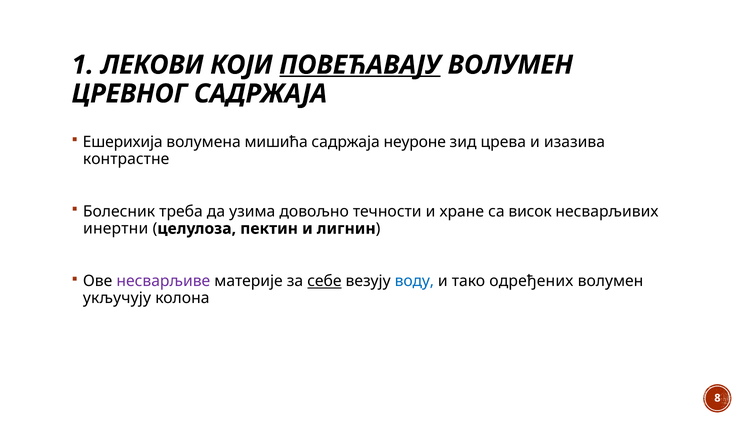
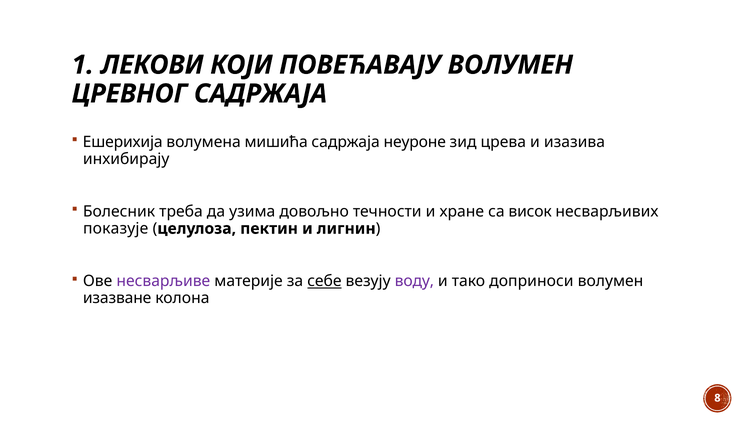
ПОВЕЋАВАЈУ underline: present -> none (360, 65)
контрастне: контрастне -> инхибирају (126, 159)
инертни: инертни -> показује (116, 229)
воду colour: blue -> purple (414, 281)
одређених: одређених -> доприноси (531, 281)
укључују: укључују -> изазване (117, 298)
